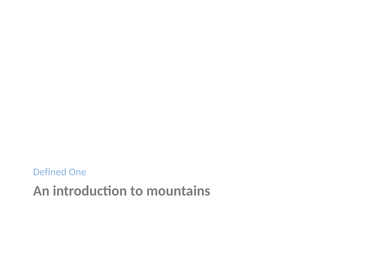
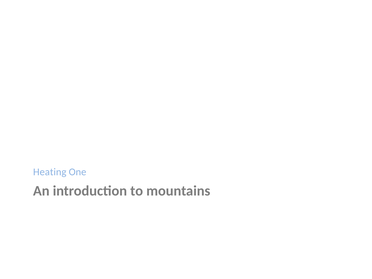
Defined: Defined -> Heating (50, 172)
